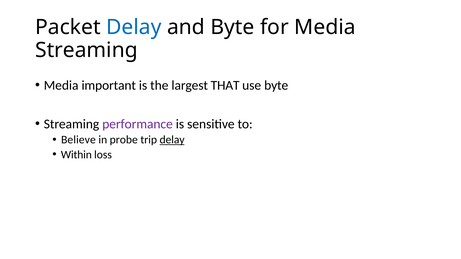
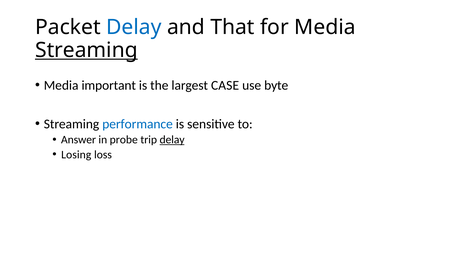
and Byte: Byte -> That (233, 27)
Streaming underline: none -> present (86, 50)
THAT: THAT -> CASE (225, 85)
performance colour: purple -> blue (138, 124)
Believe: Believe -> Answer (79, 140)
Within: Within -> Losing (76, 155)
